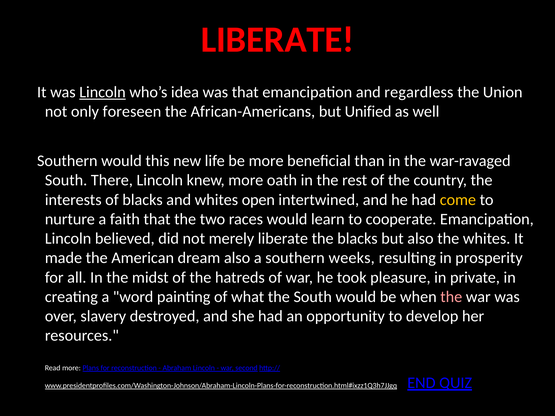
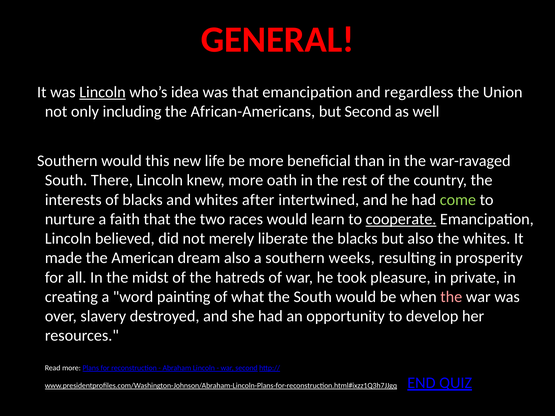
LIBERATE: LIBERATE -> GENERAL (277, 40)
foreseen: foreseen -> including (132, 112)
but Unified: Unified -> Second (368, 112)
open: open -> after (258, 200)
come colour: yellow -> light green (458, 200)
cooperate underline: none -> present (401, 219)
